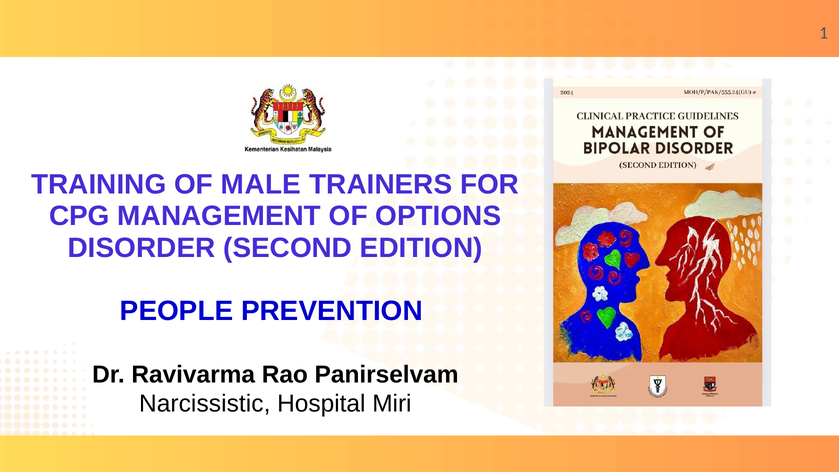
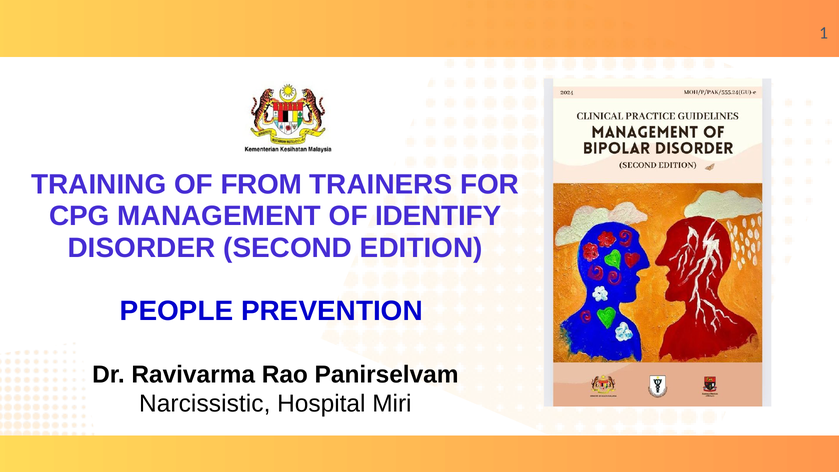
MALE: MALE -> FROM (261, 185)
OPTIONS: OPTIONS -> IDENTIFY (438, 216)
